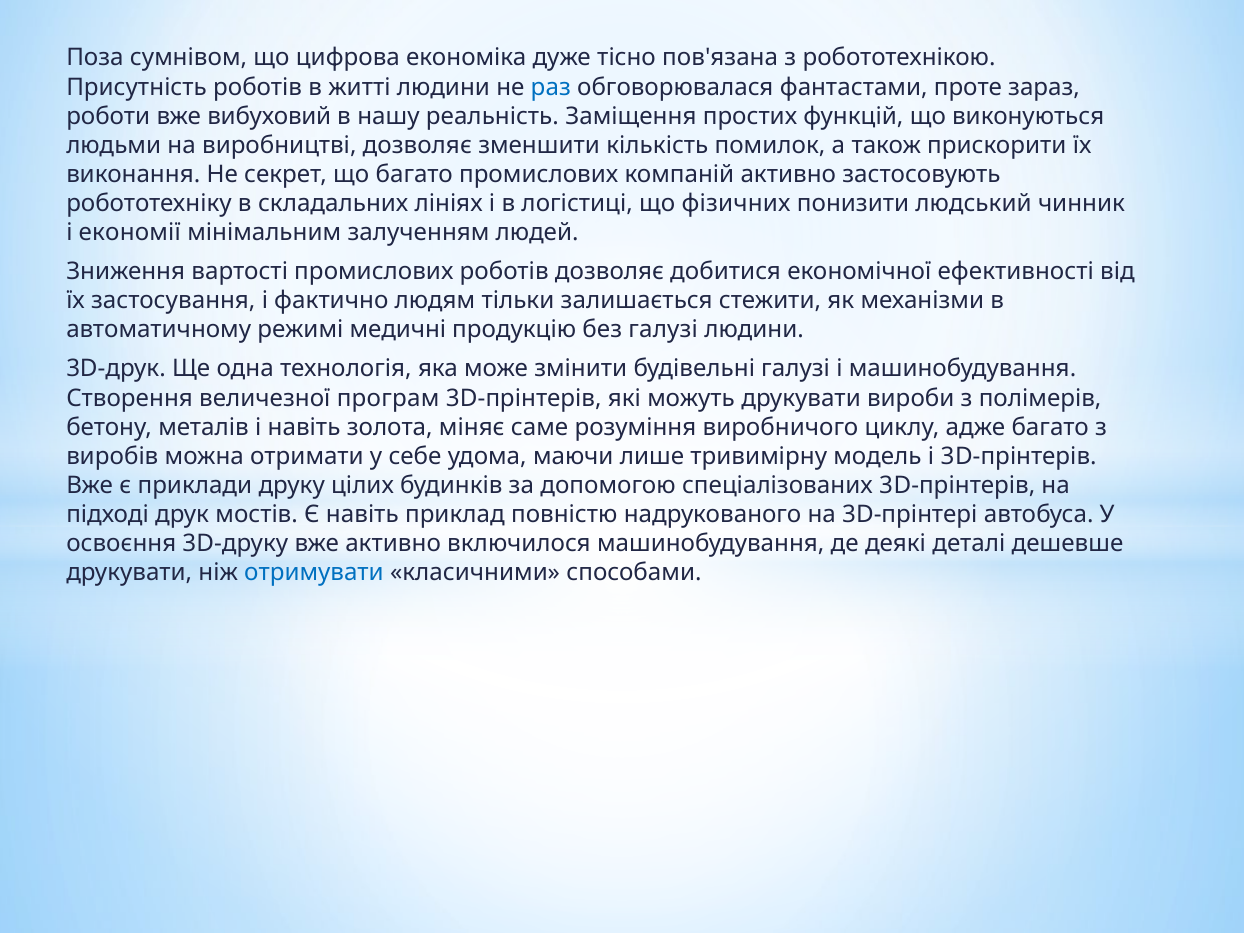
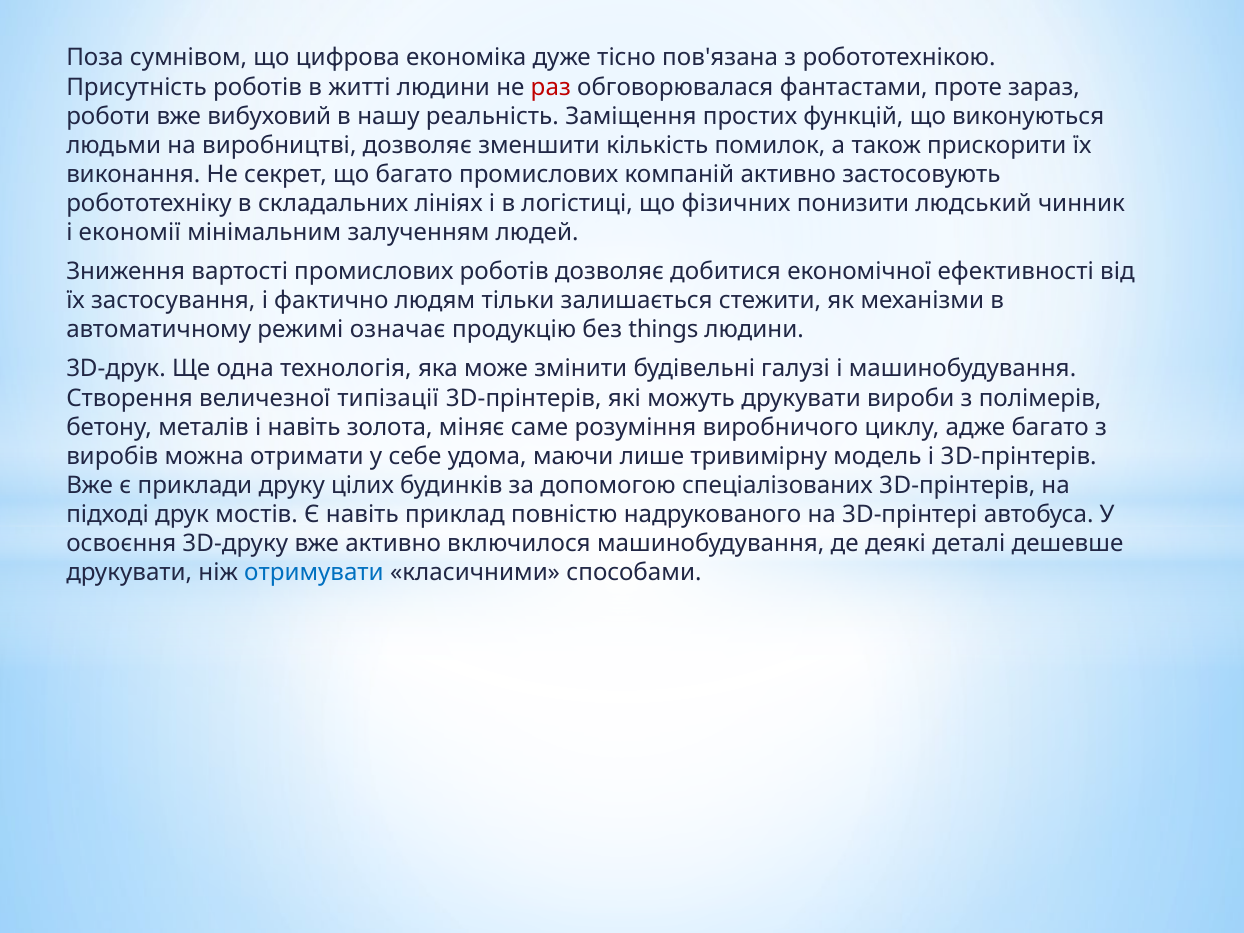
раз colour: blue -> red (551, 87)
медичні: медичні -> означає (398, 330)
без галузі: галузі -> things (663, 330)
програм: програм -> типізації (388, 398)
